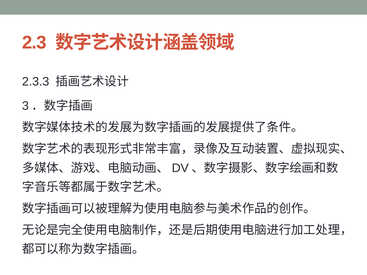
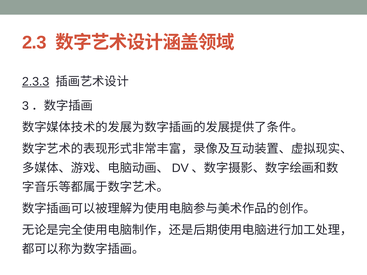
2.3.3 underline: none -> present (36, 82)
